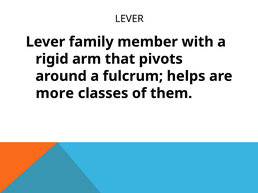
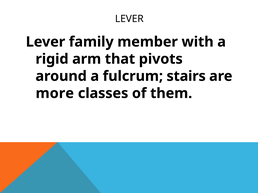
helps: helps -> stairs (186, 76)
